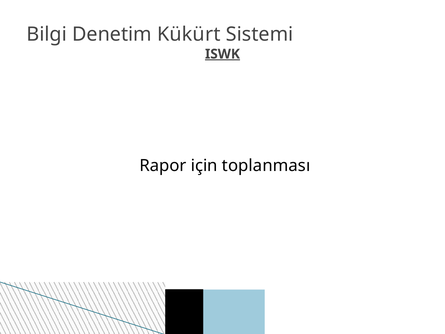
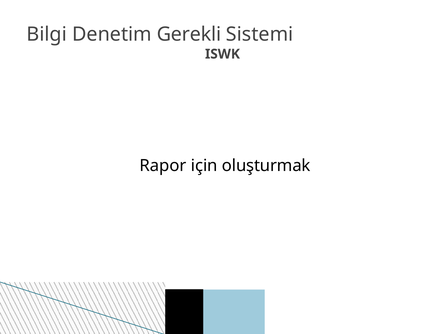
Kükürt: Kükürt -> Gerekli (189, 34)
ISWK underline: present -> none (222, 54)
toplanması: toplanması -> oluşturmak (266, 166)
